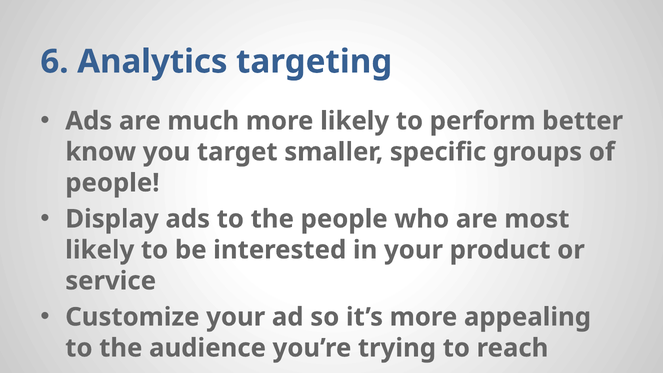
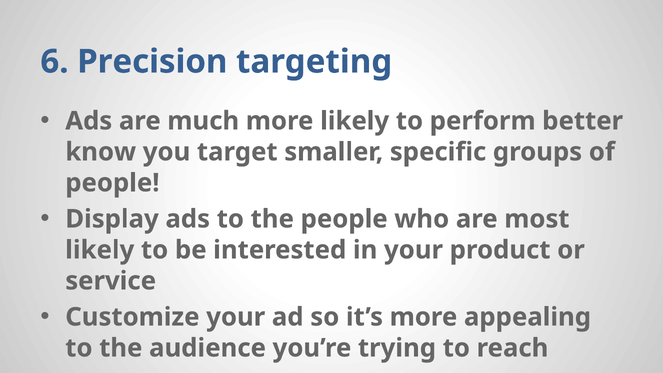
Analytics: Analytics -> Precision (152, 62)
